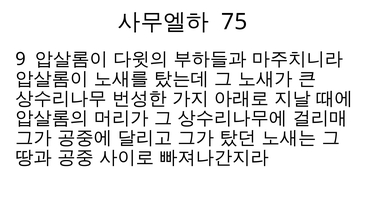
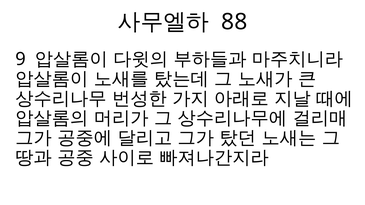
75: 75 -> 88 (234, 22)
